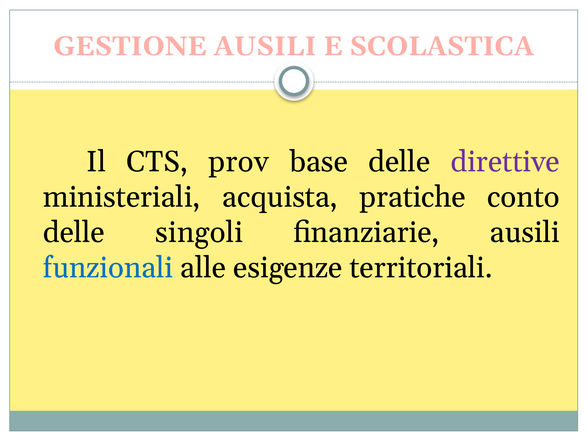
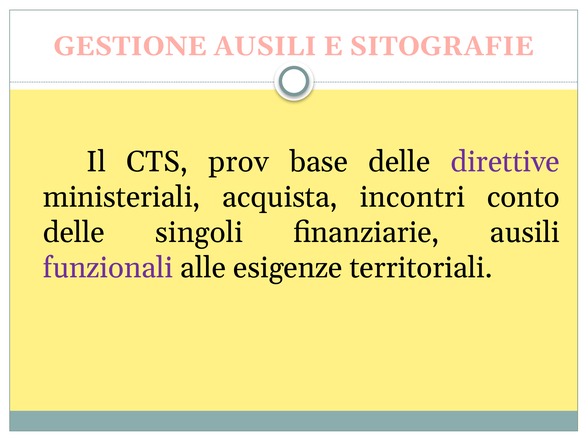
SCOLASTICA: SCOLASTICA -> SITOGRAFIE (442, 46)
pratiche: pratiche -> incontri (412, 197)
funzionali colour: blue -> purple (108, 268)
